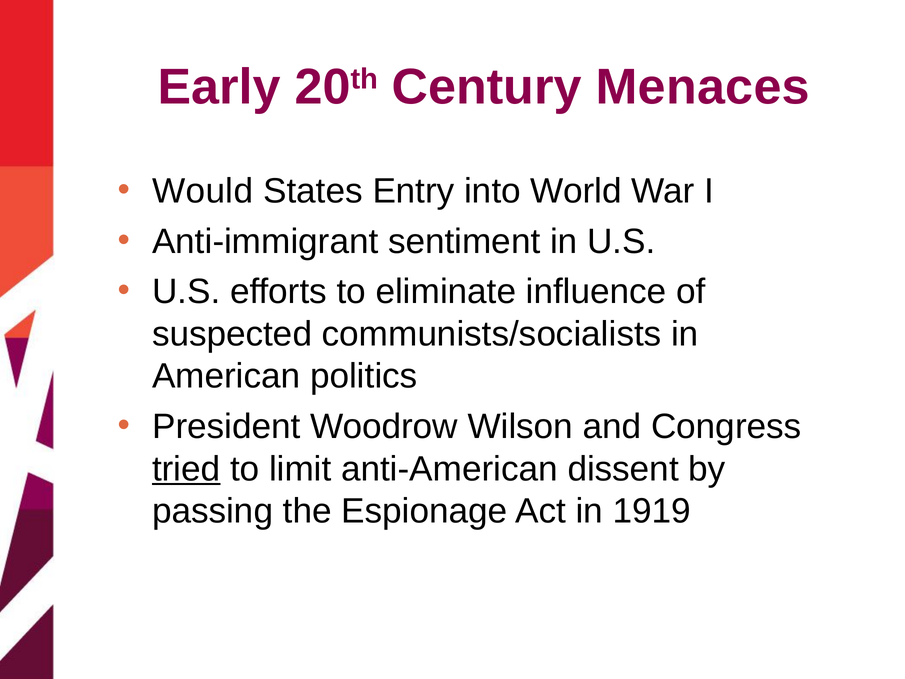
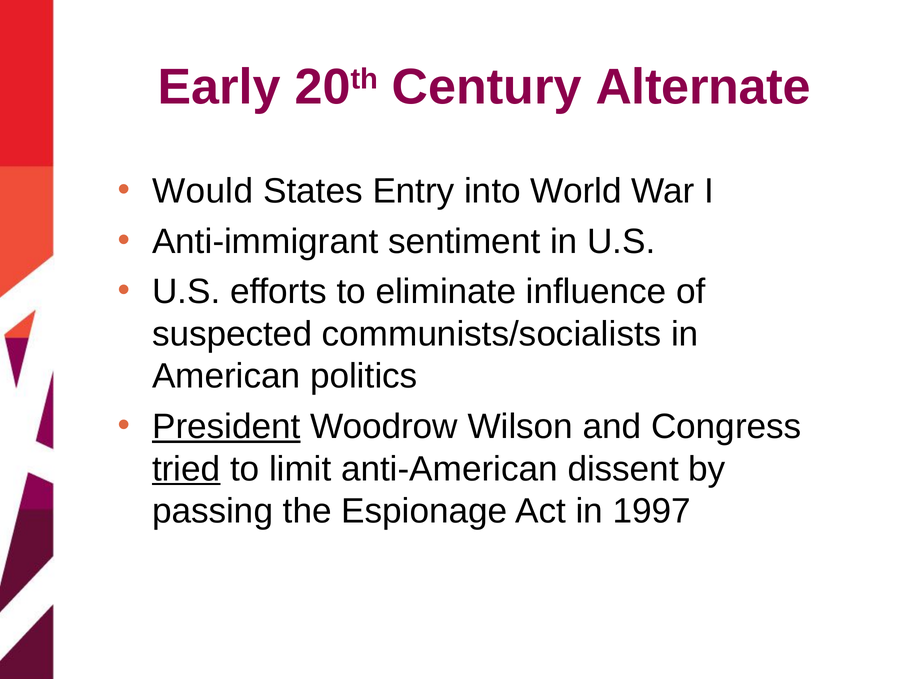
Menaces: Menaces -> Alternate (703, 87)
President underline: none -> present (226, 426)
1919: 1919 -> 1997 (652, 511)
